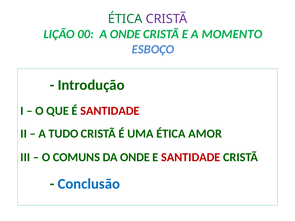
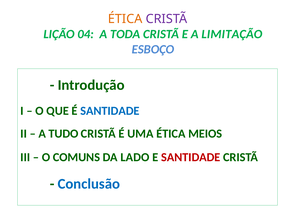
ÉTICA colour: green -> orange (125, 19)
00: 00 -> 04 (86, 34)
A ONDE: ONDE -> TODA (125, 34)
MOMENTO: MOMENTO -> LIMITAÇÃO (232, 34)
SANTIDADE colour: red -> blue (110, 111)
AMOR: AMOR -> MEIOS (205, 134)
DA ONDE: ONDE -> LADO (135, 157)
